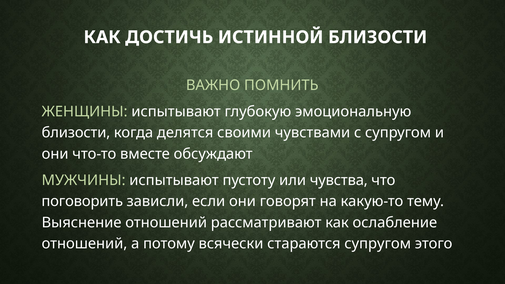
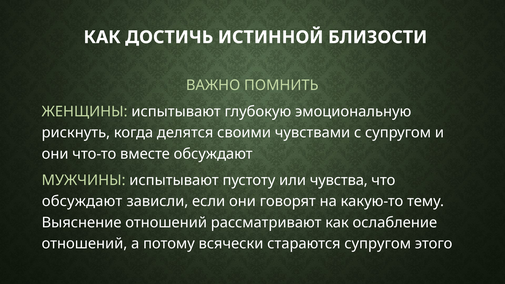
близости: близости -> рискнуть (76, 133)
поговорить: поговорить -> обсуждают (82, 202)
